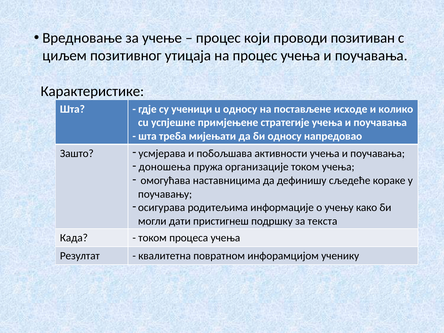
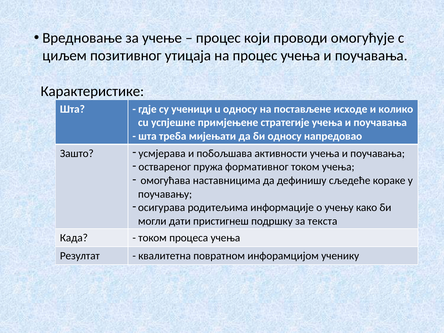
позитиван: позитиван -> омогућује (363, 38)
доношења: доношења -> оствареног (165, 167)
организације: организације -> формативног (257, 167)
